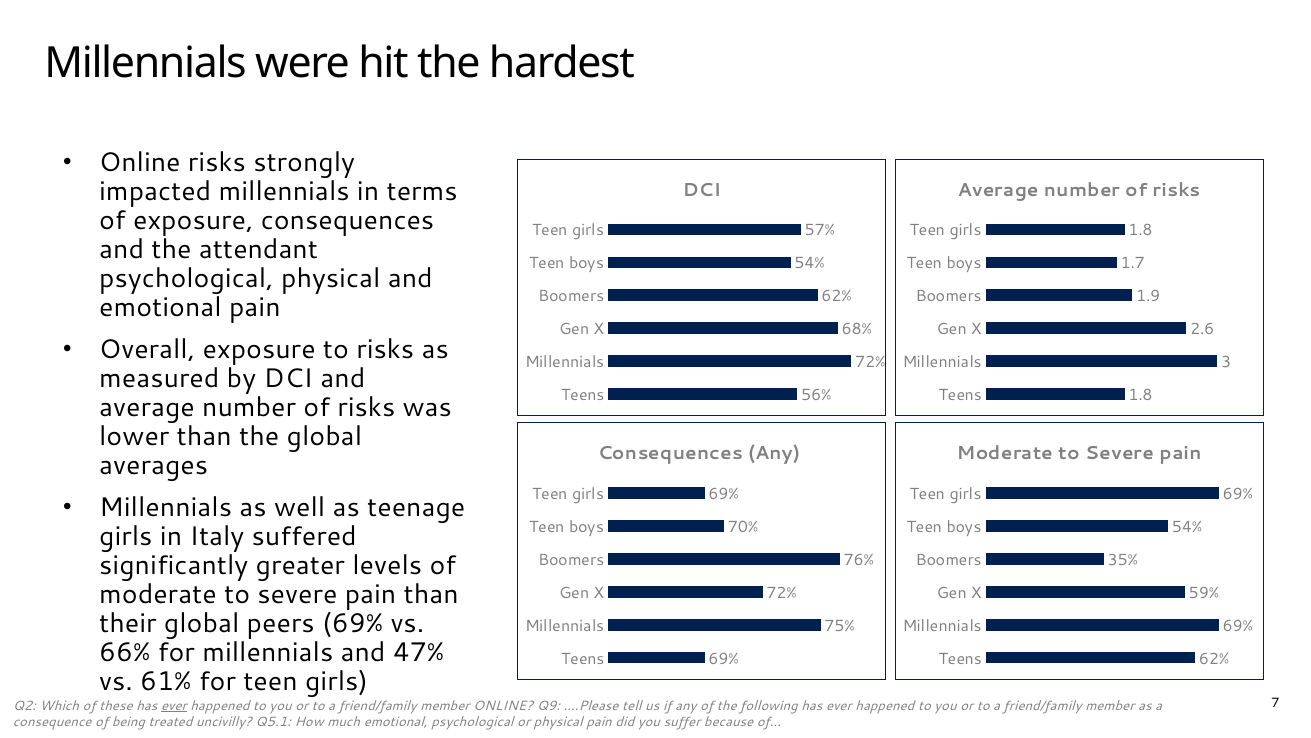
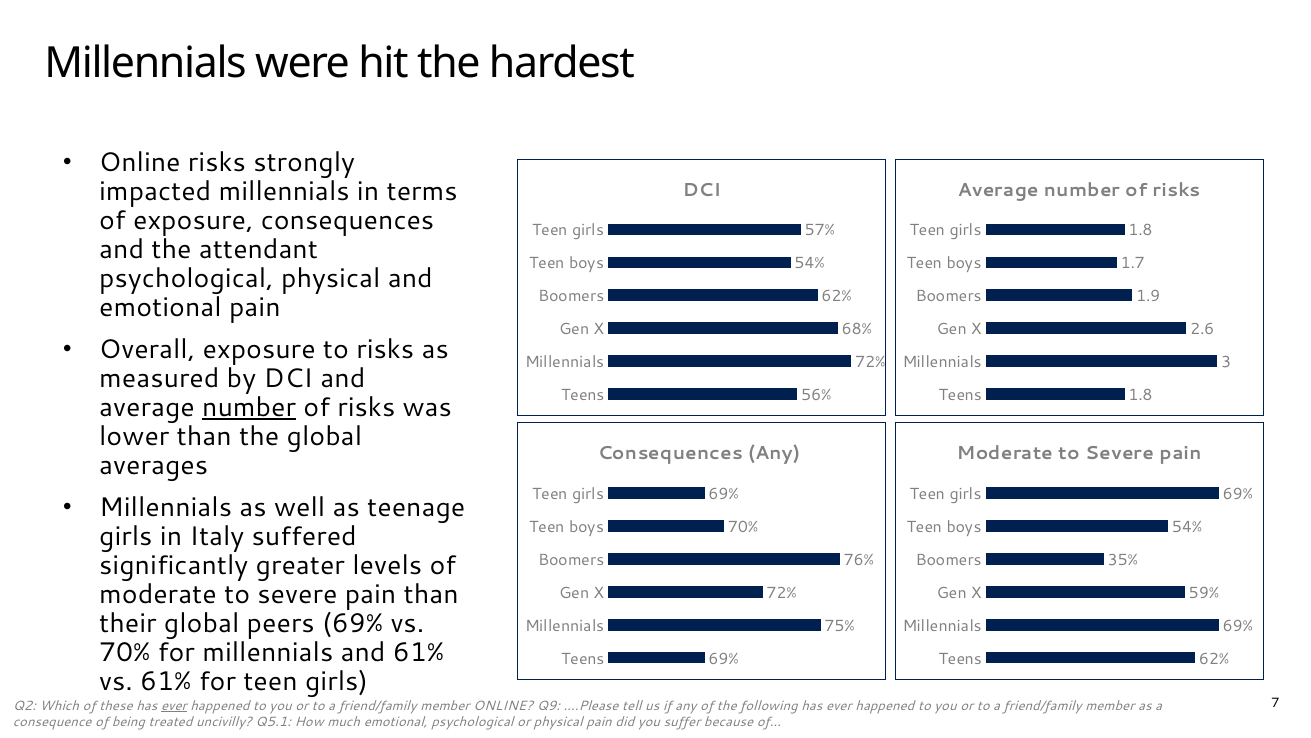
number underline: none -> present (249, 407)
66%: 66% -> 70% (125, 652)
and 47%: 47% -> 61% (419, 652)
